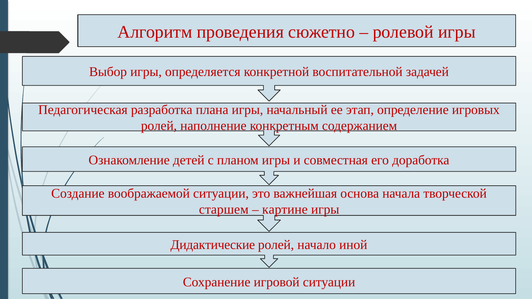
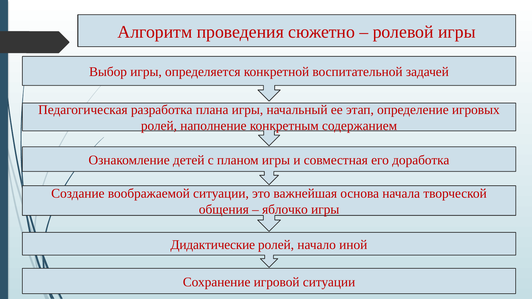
старшем: старшем -> общения (224, 210)
картине: картине -> яблочко (285, 210)
